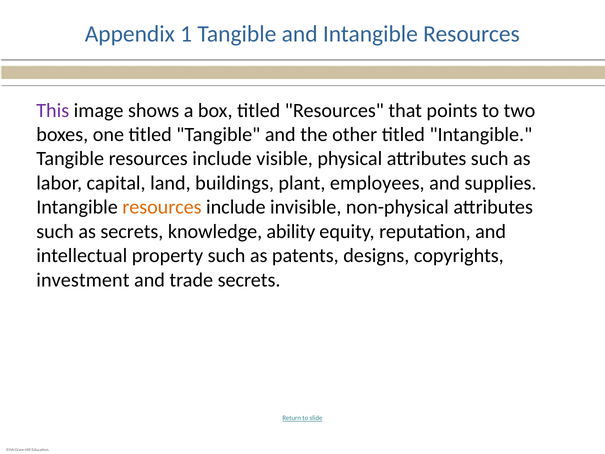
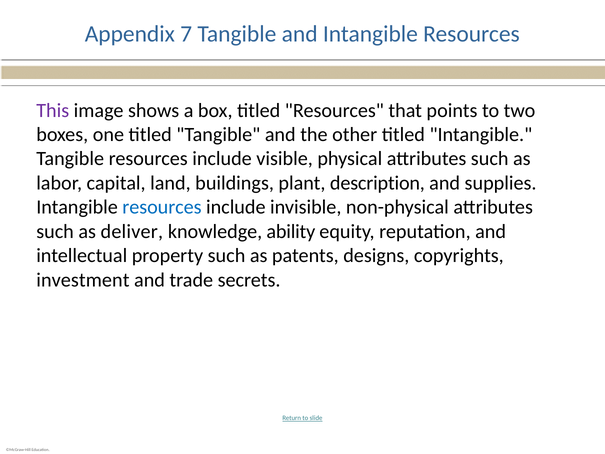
1: 1 -> 7 (186, 34)
employees: employees -> description (377, 183)
resources colour: orange -> blue (162, 207)
as secrets: secrets -> deliver (132, 231)
